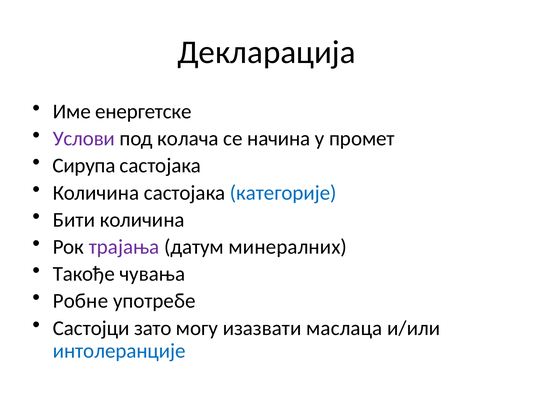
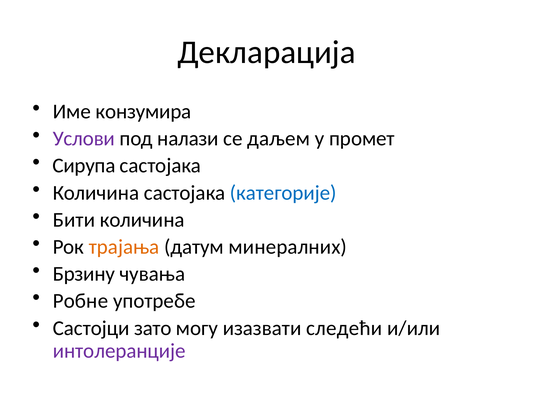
енергетске: енергетске -> конзумира (143, 111)
колача: колача -> налази (188, 139)
начина: начина -> даљем (279, 139)
трајања colour: purple -> orange (124, 247)
Такође: Такође -> Брзину (84, 274)
маслаца: маслаца -> следећи (344, 328)
интолеранције colour: blue -> purple (119, 351)
